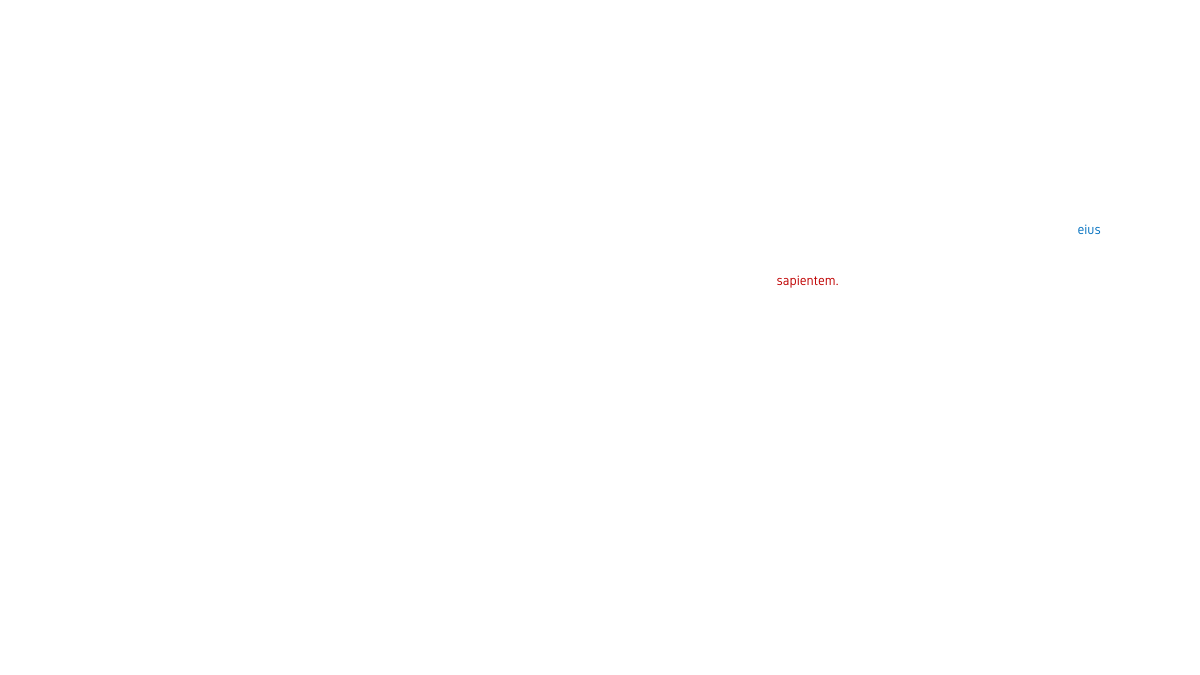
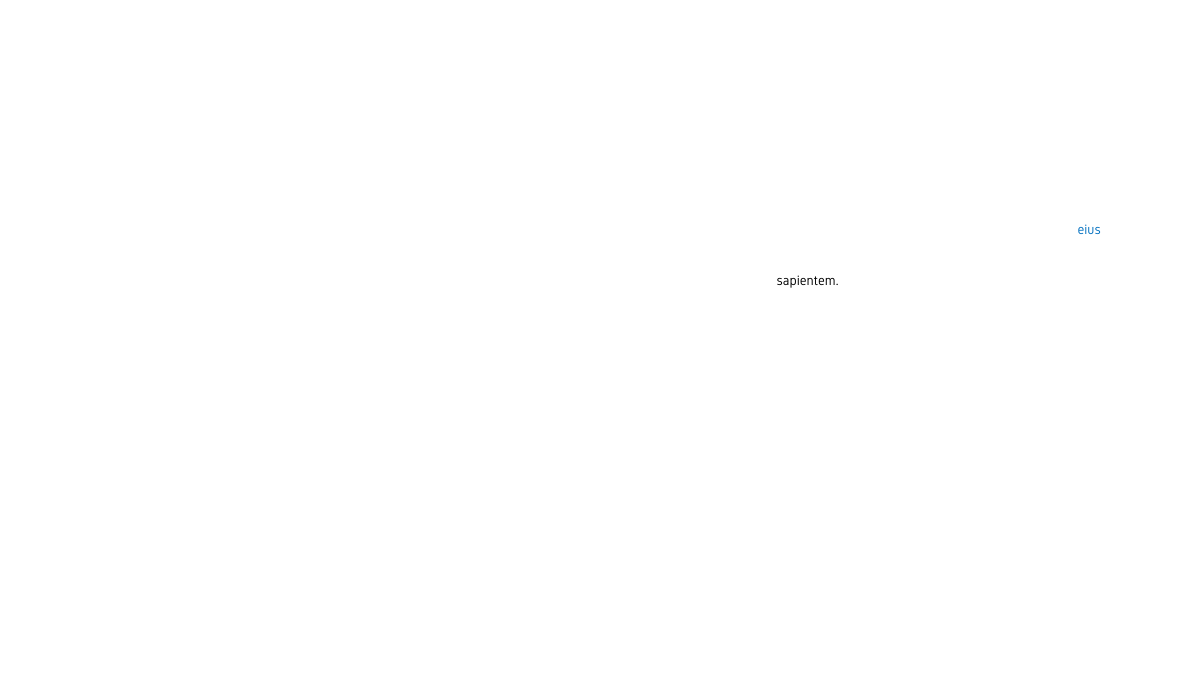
sapientem colour: red -> black (808, 281)
